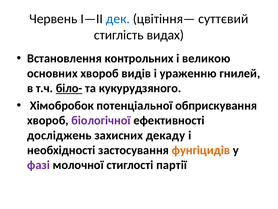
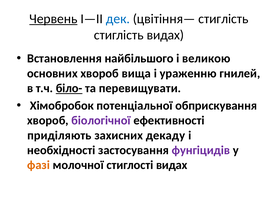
Червень underline: none -> present (53, 19)
цвітіння— суттєвий: суттєвий -> стиглість (223, 19)
контрольних: контрольних -> найбільшого (139, 58)
видів: видів -> вища (136, 73)
кукурудзяного: кукурудзяного -> перевищувати (140, 88)
досліджень: досліджень -> приділяють (59, 135)
фунгіцидів colour: orange -> purple (201, 150)
фазі colour: purple -> orange (38, 165)
стиглості партії: партії -> видах (172, 165)
